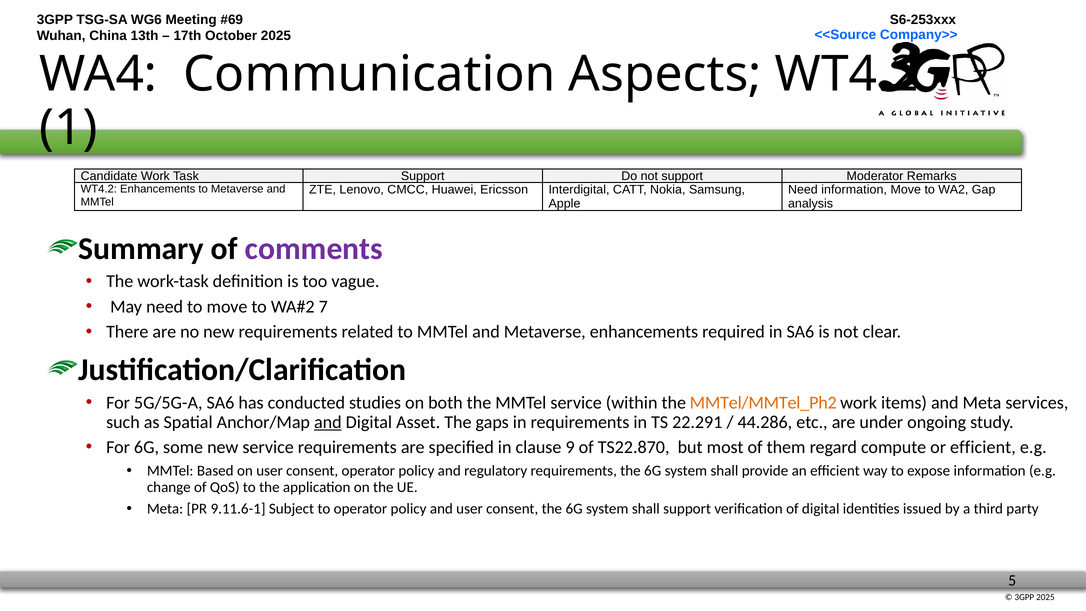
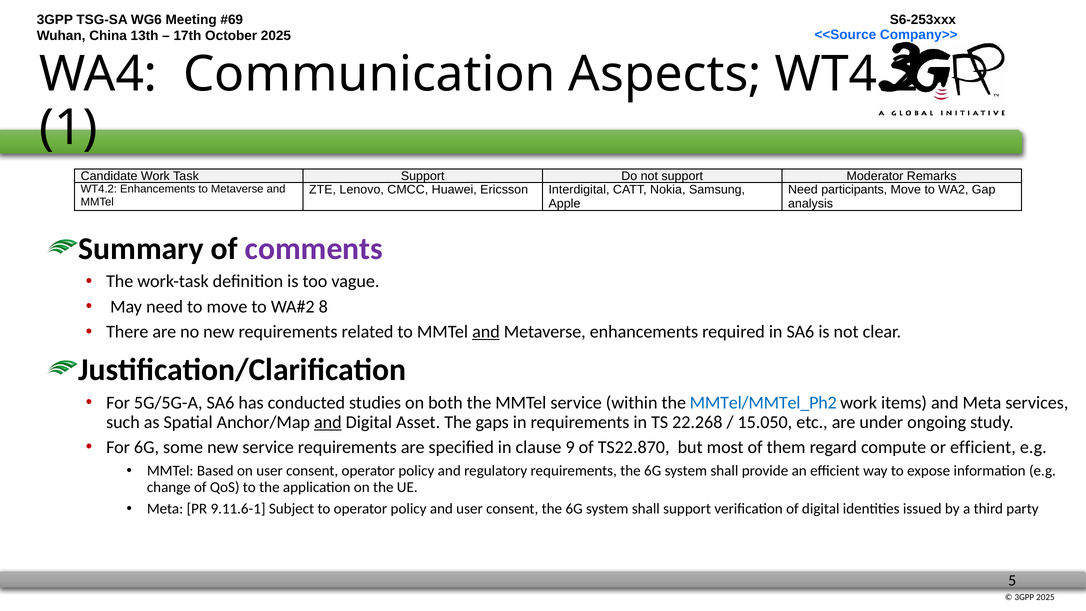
Need information: information -> participants (854, 190)
7: 7 -> 8 (323, 307)
and underline: none -> present (486, 332)
MMTel/MMTel_Ph2 colour: orange -> blue (763, 402)
22.291: 22.291 -> 22.268 (697, 422)
44.286: 44.286 -> 15.050 (765, 422)
